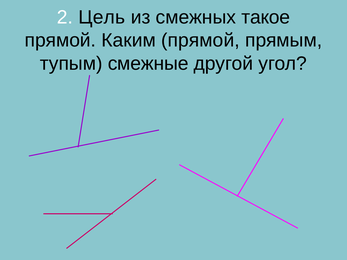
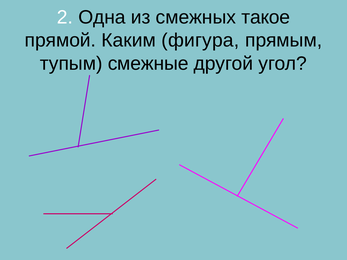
Цель: Цель -> Одна (102, 17)
Каким прямой: прямой -> фигура (200, 40)
